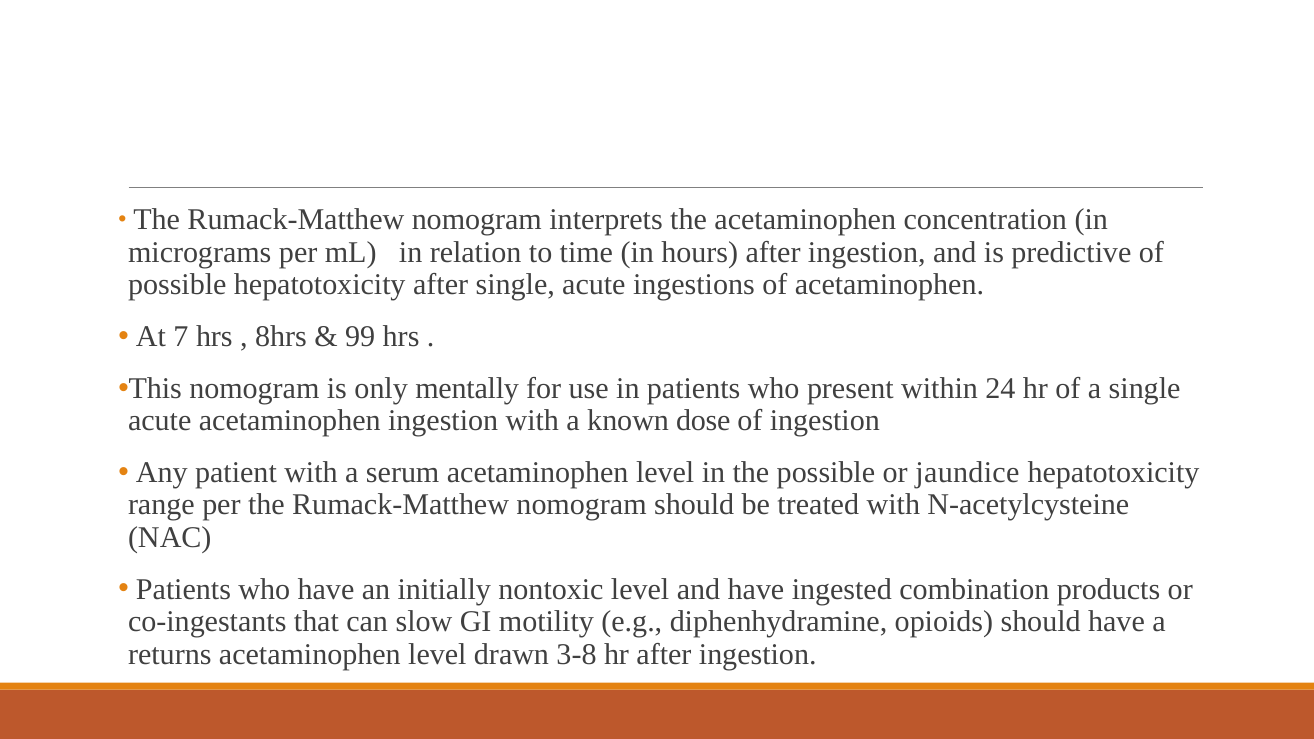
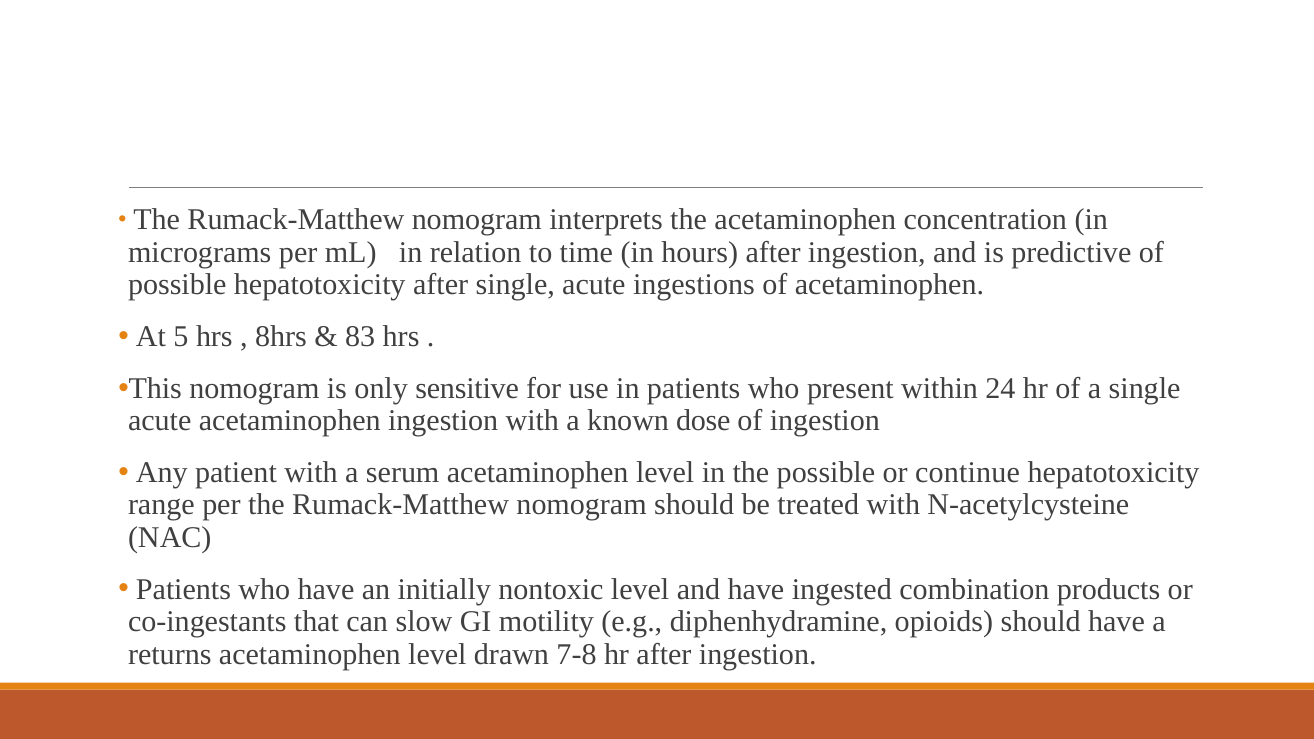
7: 7 -> 5 (181, 337)
99: 99 -> 83 (360, 337)
mentally: mentally -> sensitive (467, 388)
jaundice: jaundice -> continue (968, 472)
3-8: 3-8 -> 7-8 (577, 654)
